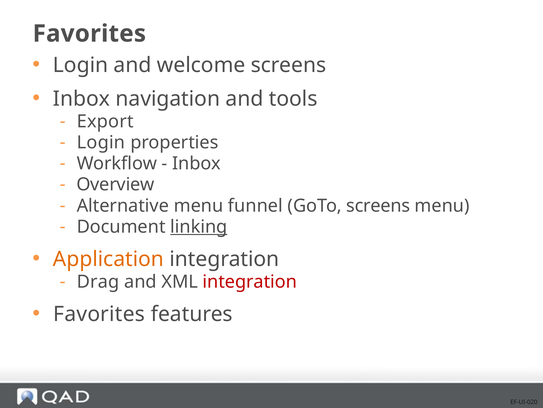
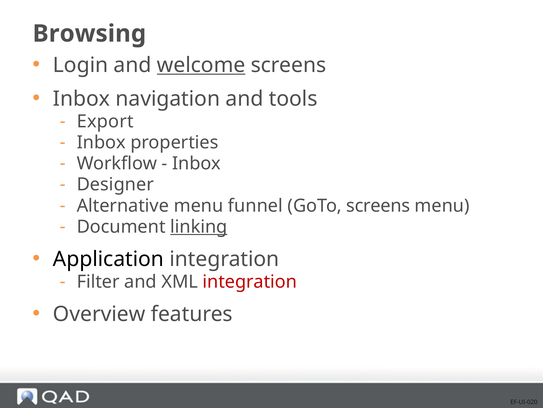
Favorites: Favorites -> Browsing (89, 34)
welcome underline: none -> present (201, 65)
Login: Login -> Inbox (101, 142)
Overview: Overview -> Designer (115, 184)
Application colour: orange -> black (108, 259)
Drag: Drag -> Filter (98, 281)
Favorites: Favorites -> Overview (99, 313)
